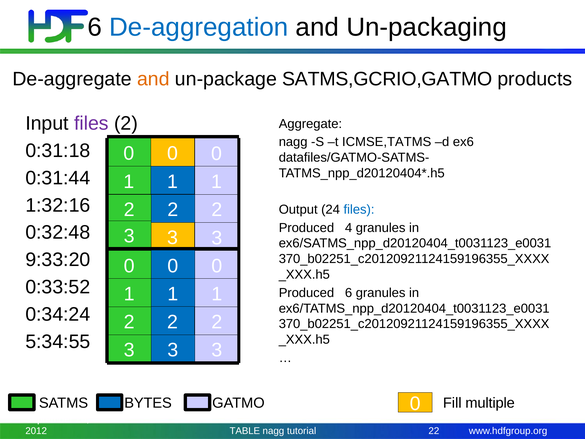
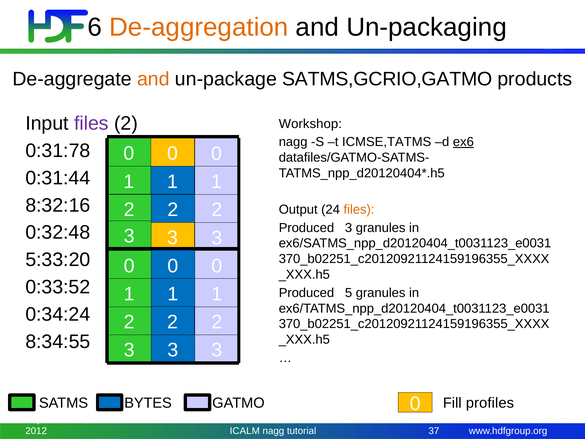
De-aggregation colour: blue -> orange (199, 27)
Aggregate: Aggregate -> Workshop (310, 124)
ex6 underline: none -> present (463, 142)
0:31:18: 0:31:18 -> 0:31:78 (58, 151)
1:32:16: 1:32:16 -> 8:32:16 (58, 205)
files colour: blue -> orange (359, 209)
Produced 4: 4 -> 3 (349, 228)
9:33:20: 9:33:20 -> 5:33:20 (58, 260)
Produced 6: 6 -> 5 (349, 293)
5:34:55: 5:34:55 -> 8:34:55 (58, 342)
multiple: multiple -> profiles (490, 403)
TABLE: TABLE -> ICALM (245, 431)
22: 22 -> 37 (434, 431)
